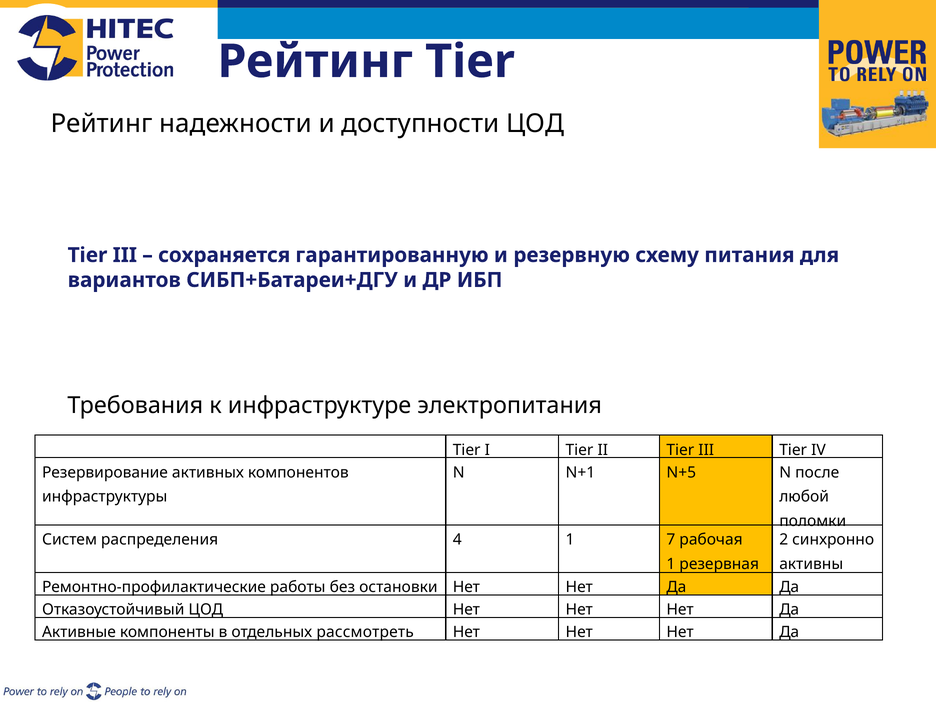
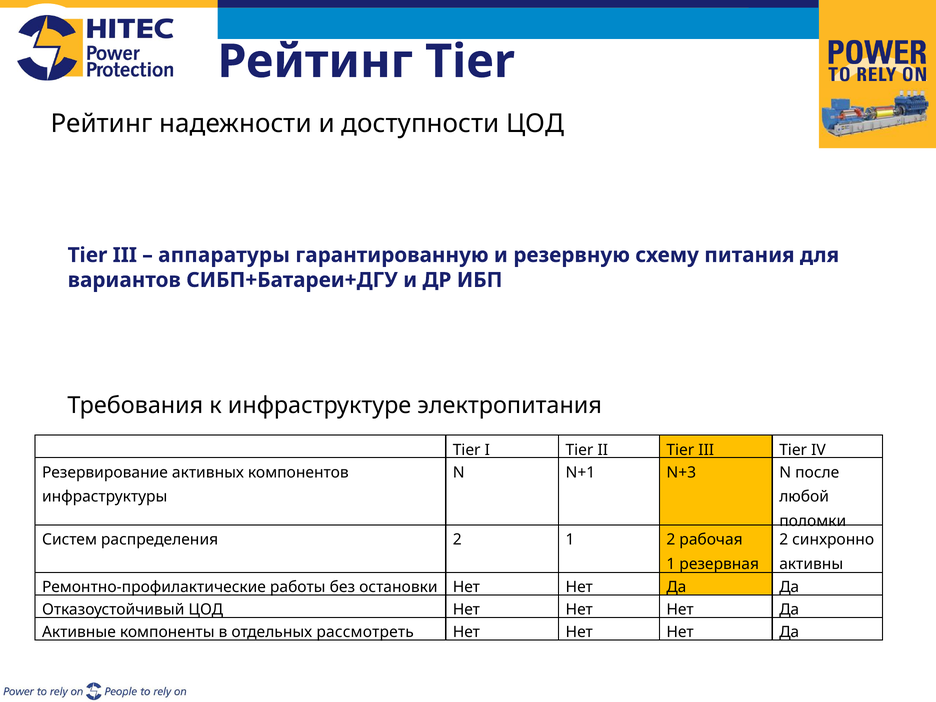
сохраняется: сохраняется -> аппаратуры (224, 255)
N+5: N+5 -> N+3 (681, 472)
распределения 4: 4 -> 2 (457, 540)
1 7: 7 -> 2 (671, 540)
